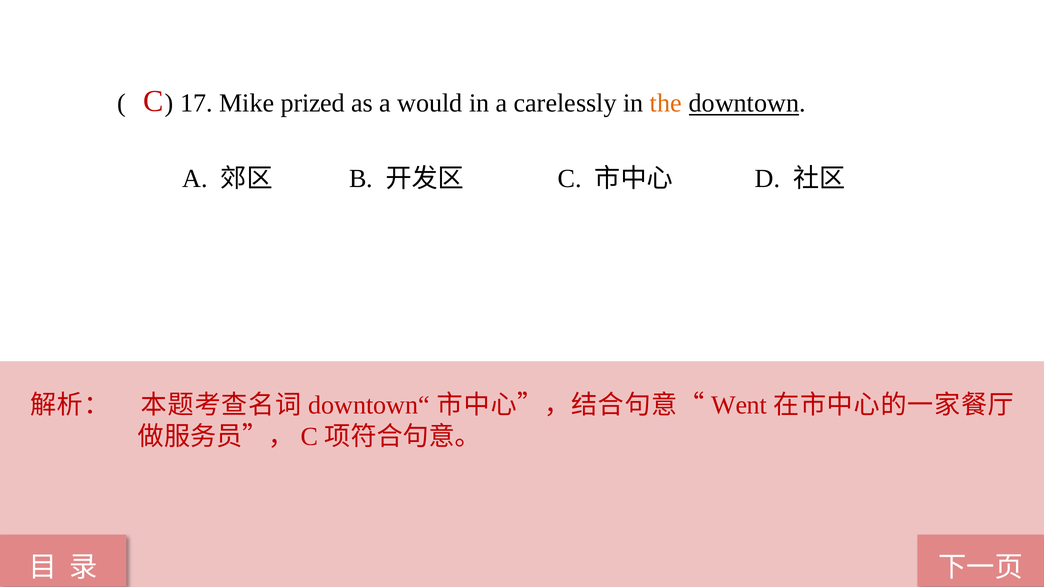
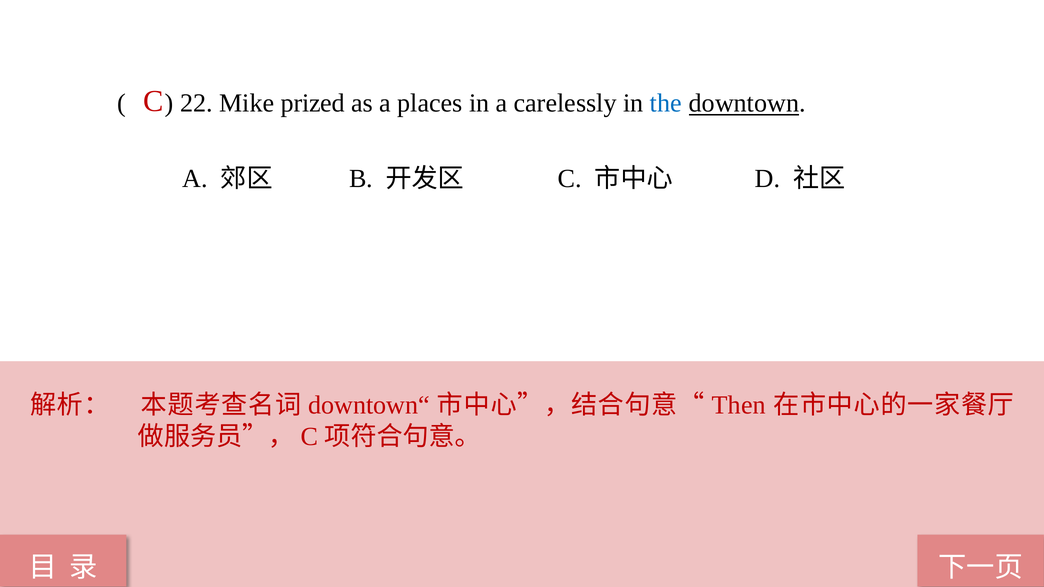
17: 17 -> 22 (196, 103)
would: would -> places (430, 103)
the colour: orange -> blue (666, 103)
Went: Went -> Then (739, 406)
